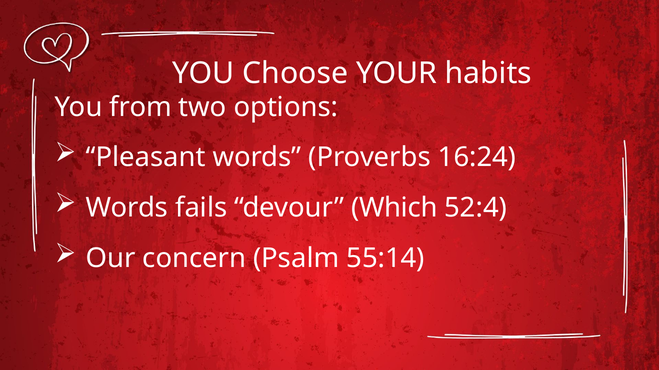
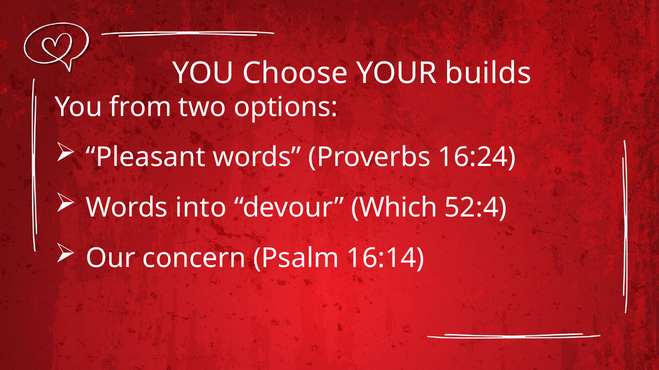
habits: habits -> builds (488, 73)
fails: fails -> into (201, 208)
55:14: 55:14 -> 16:14 (385, 259)
